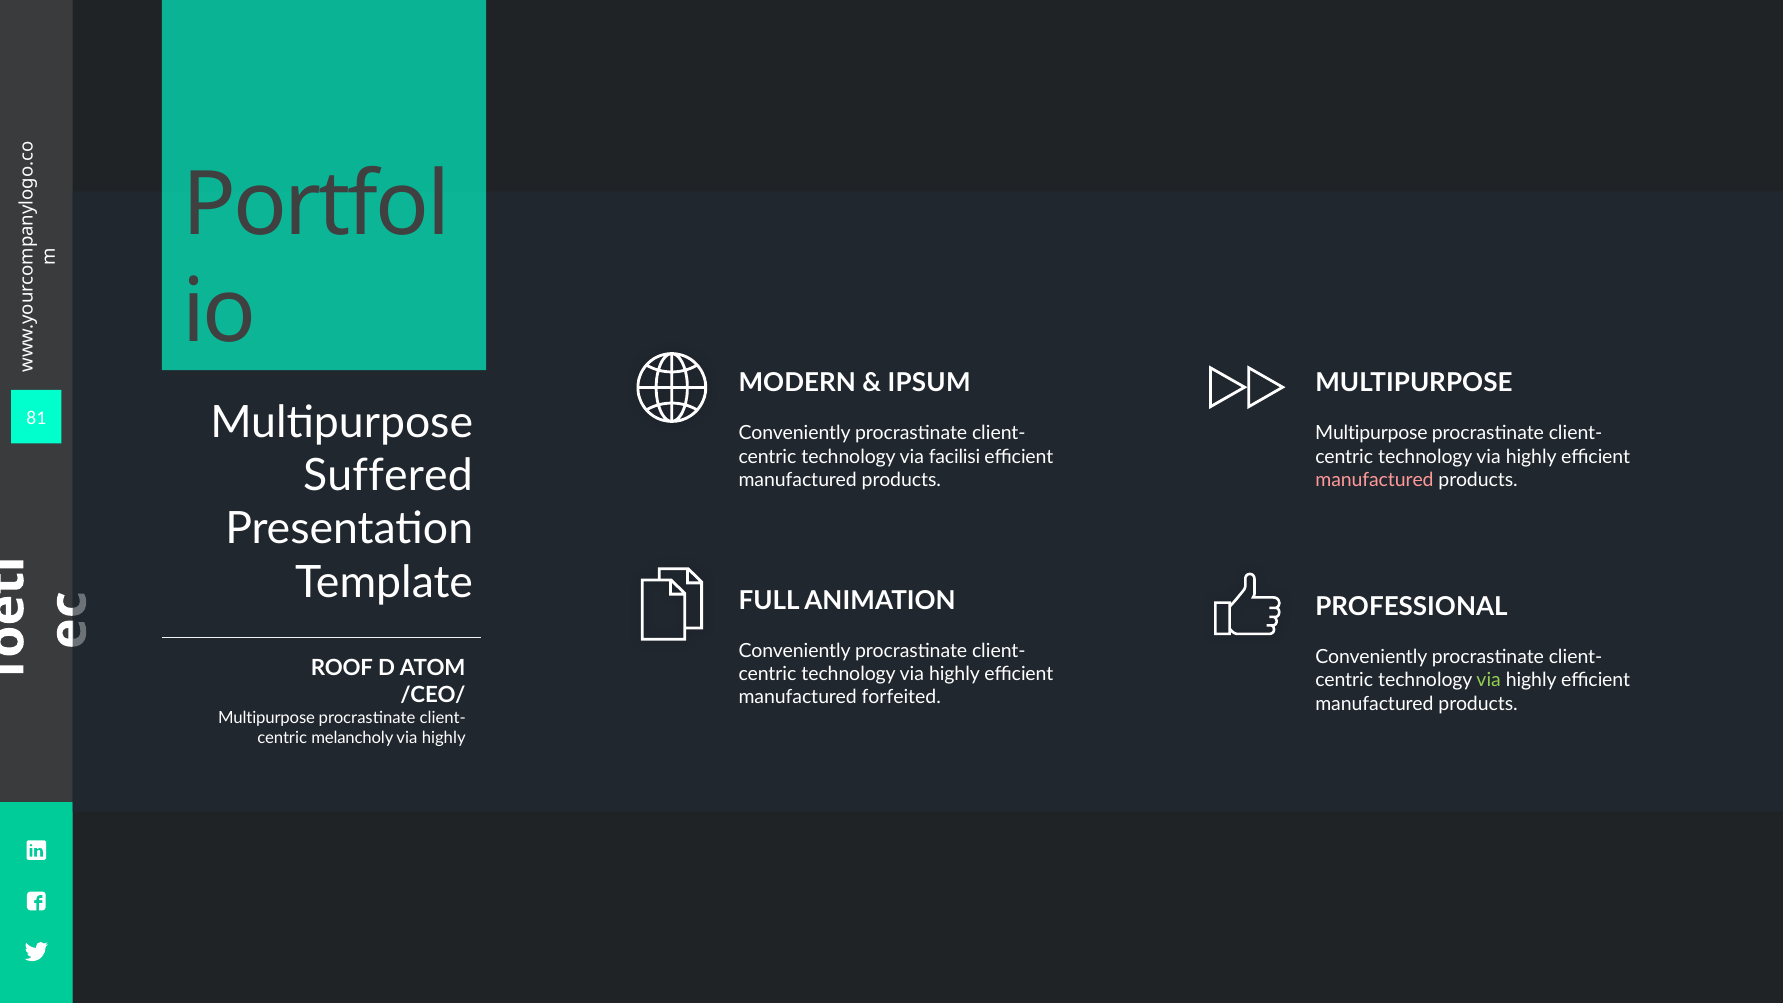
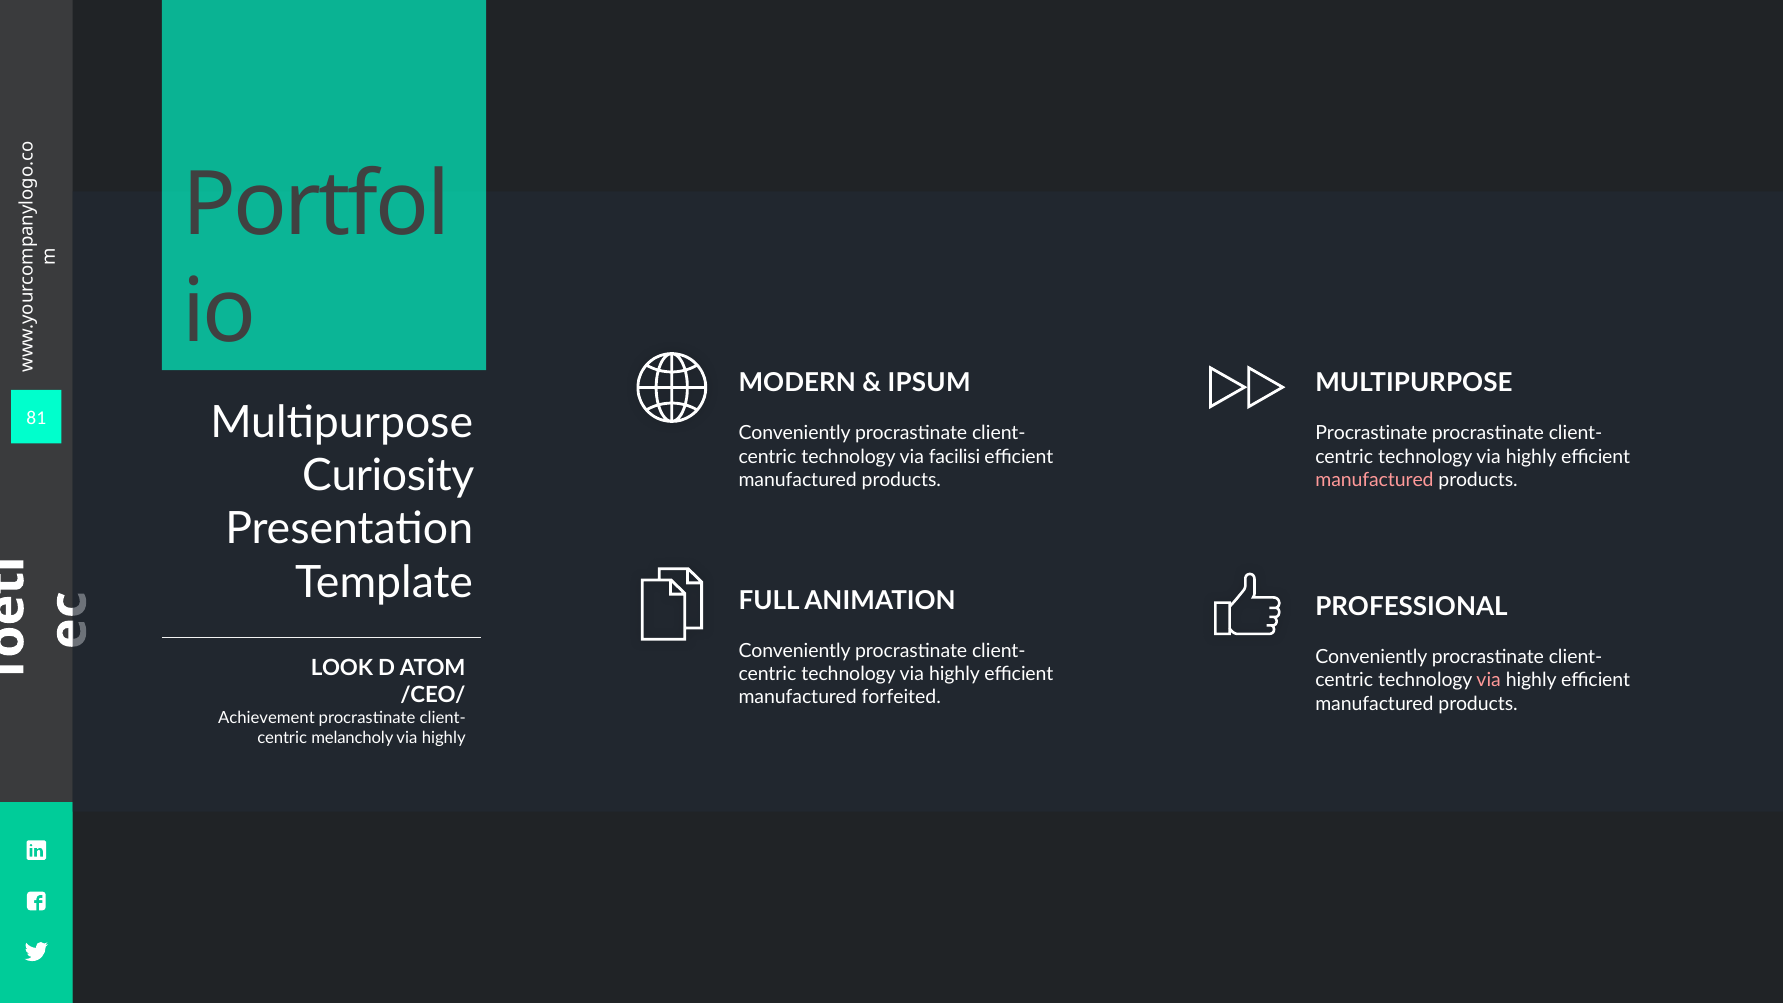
Multipurpose: Multipurpose -> Procrastinate (1371, 433)
Suffered: Suffered -> Curiosity (388, 476)
ROOF: ROOF -> LOOK (342, 668)
via colour: light green -> pink (1489, 680)
Multipurpose: Multipurpose -> Achievement (266, 718)
